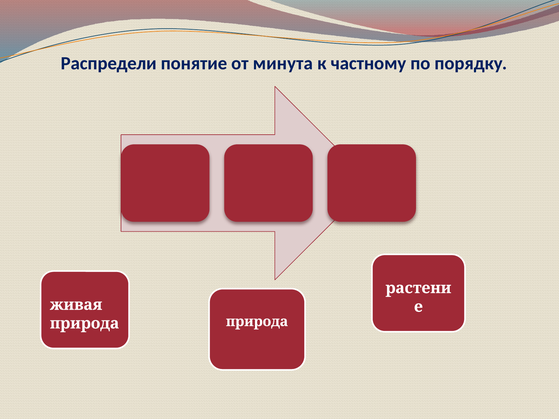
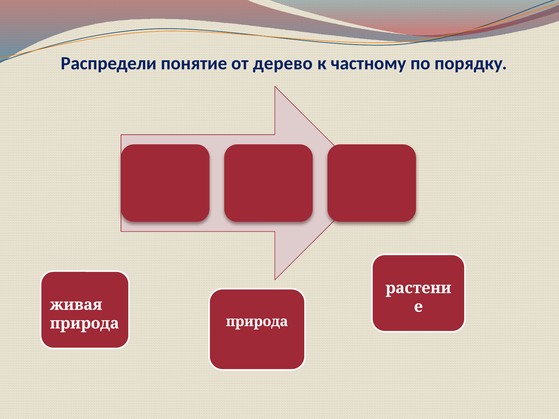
минута: минута -> дерево (283, 63)
